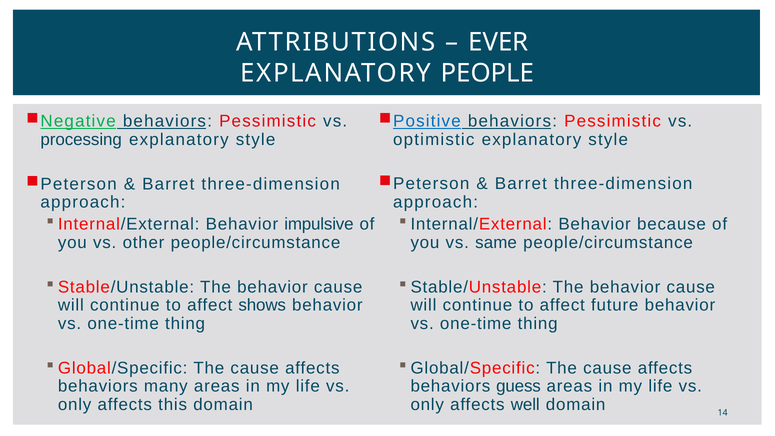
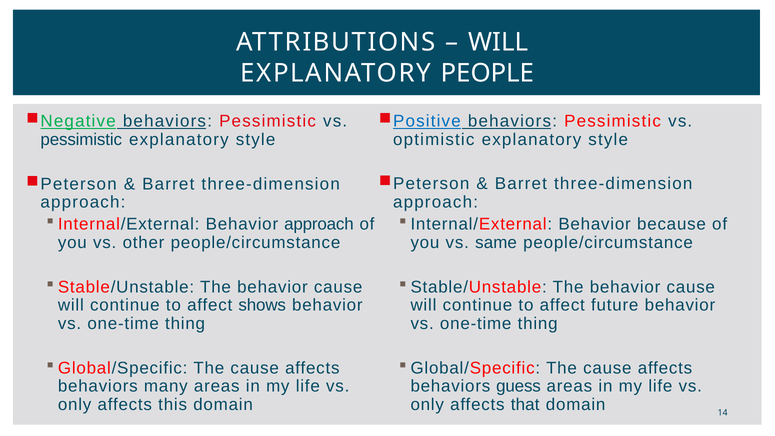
EVER: EVER -> WILL (498, 42)
processing: processing -> pessimistic (81, 140)
Behavior impulsive: impulsive -> approach (319, 224)
well: well -> that (525, 405)
